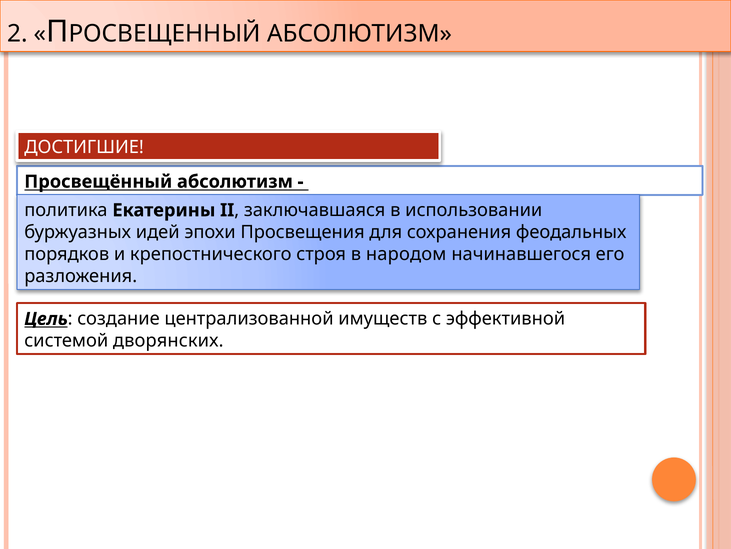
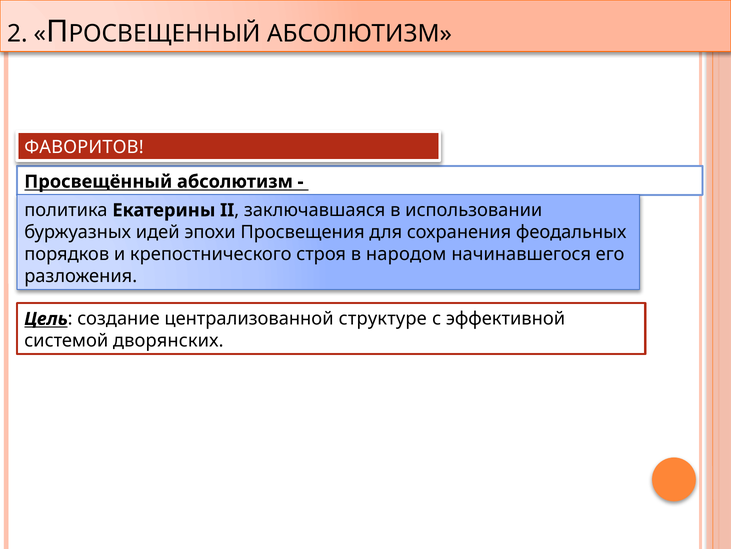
ДОСТИГШИЕ: ДОСТИГШИЕ -> ФАВОРИТОВ (84, 147)
имуществ: имуществ -> структуре (383, 318)
